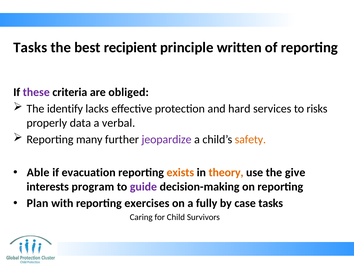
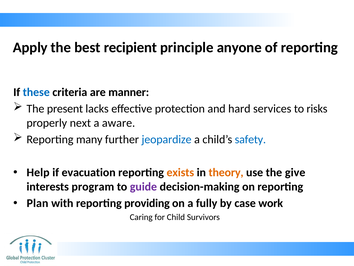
Tasks: Tasks -> Apply (30, 47)
written: written -> anyone (239, 47)
these colour: purple -> blue (36, 92)
obliged: obliged -> manner (129, 92)
identify: identify -> present (65, 109)
data: data -> next (80, 123)
verbal: verbal -> aware (119, 123)
jeopardize colour: purple -> blue (167, 139)
safety colour: orange -> blue (250, 139)
Able: Able -> Help (38, 172)
exercises: exercises -> providing (147, 203)
case tasks: tasks -> work (271, 203)
